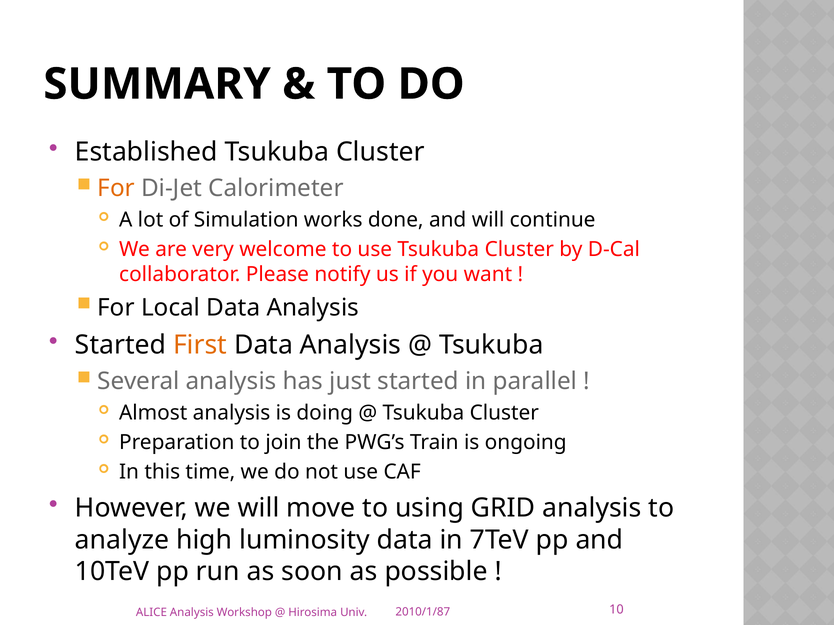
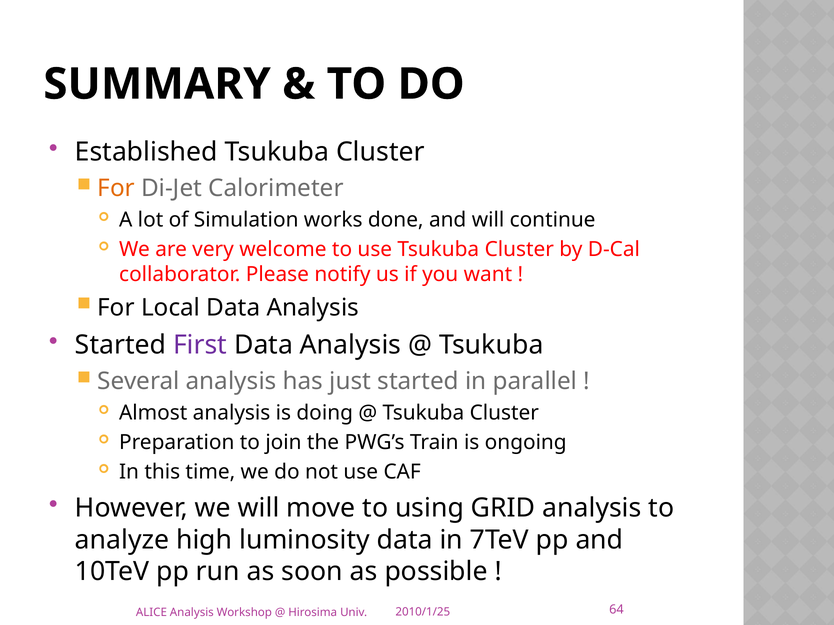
First colour: orange -> purple (200, 345)
2010/1/87: 2010/1/87 -> 2010/1/25 (423, 613)
10: 10 -> 64 (616, 610)
